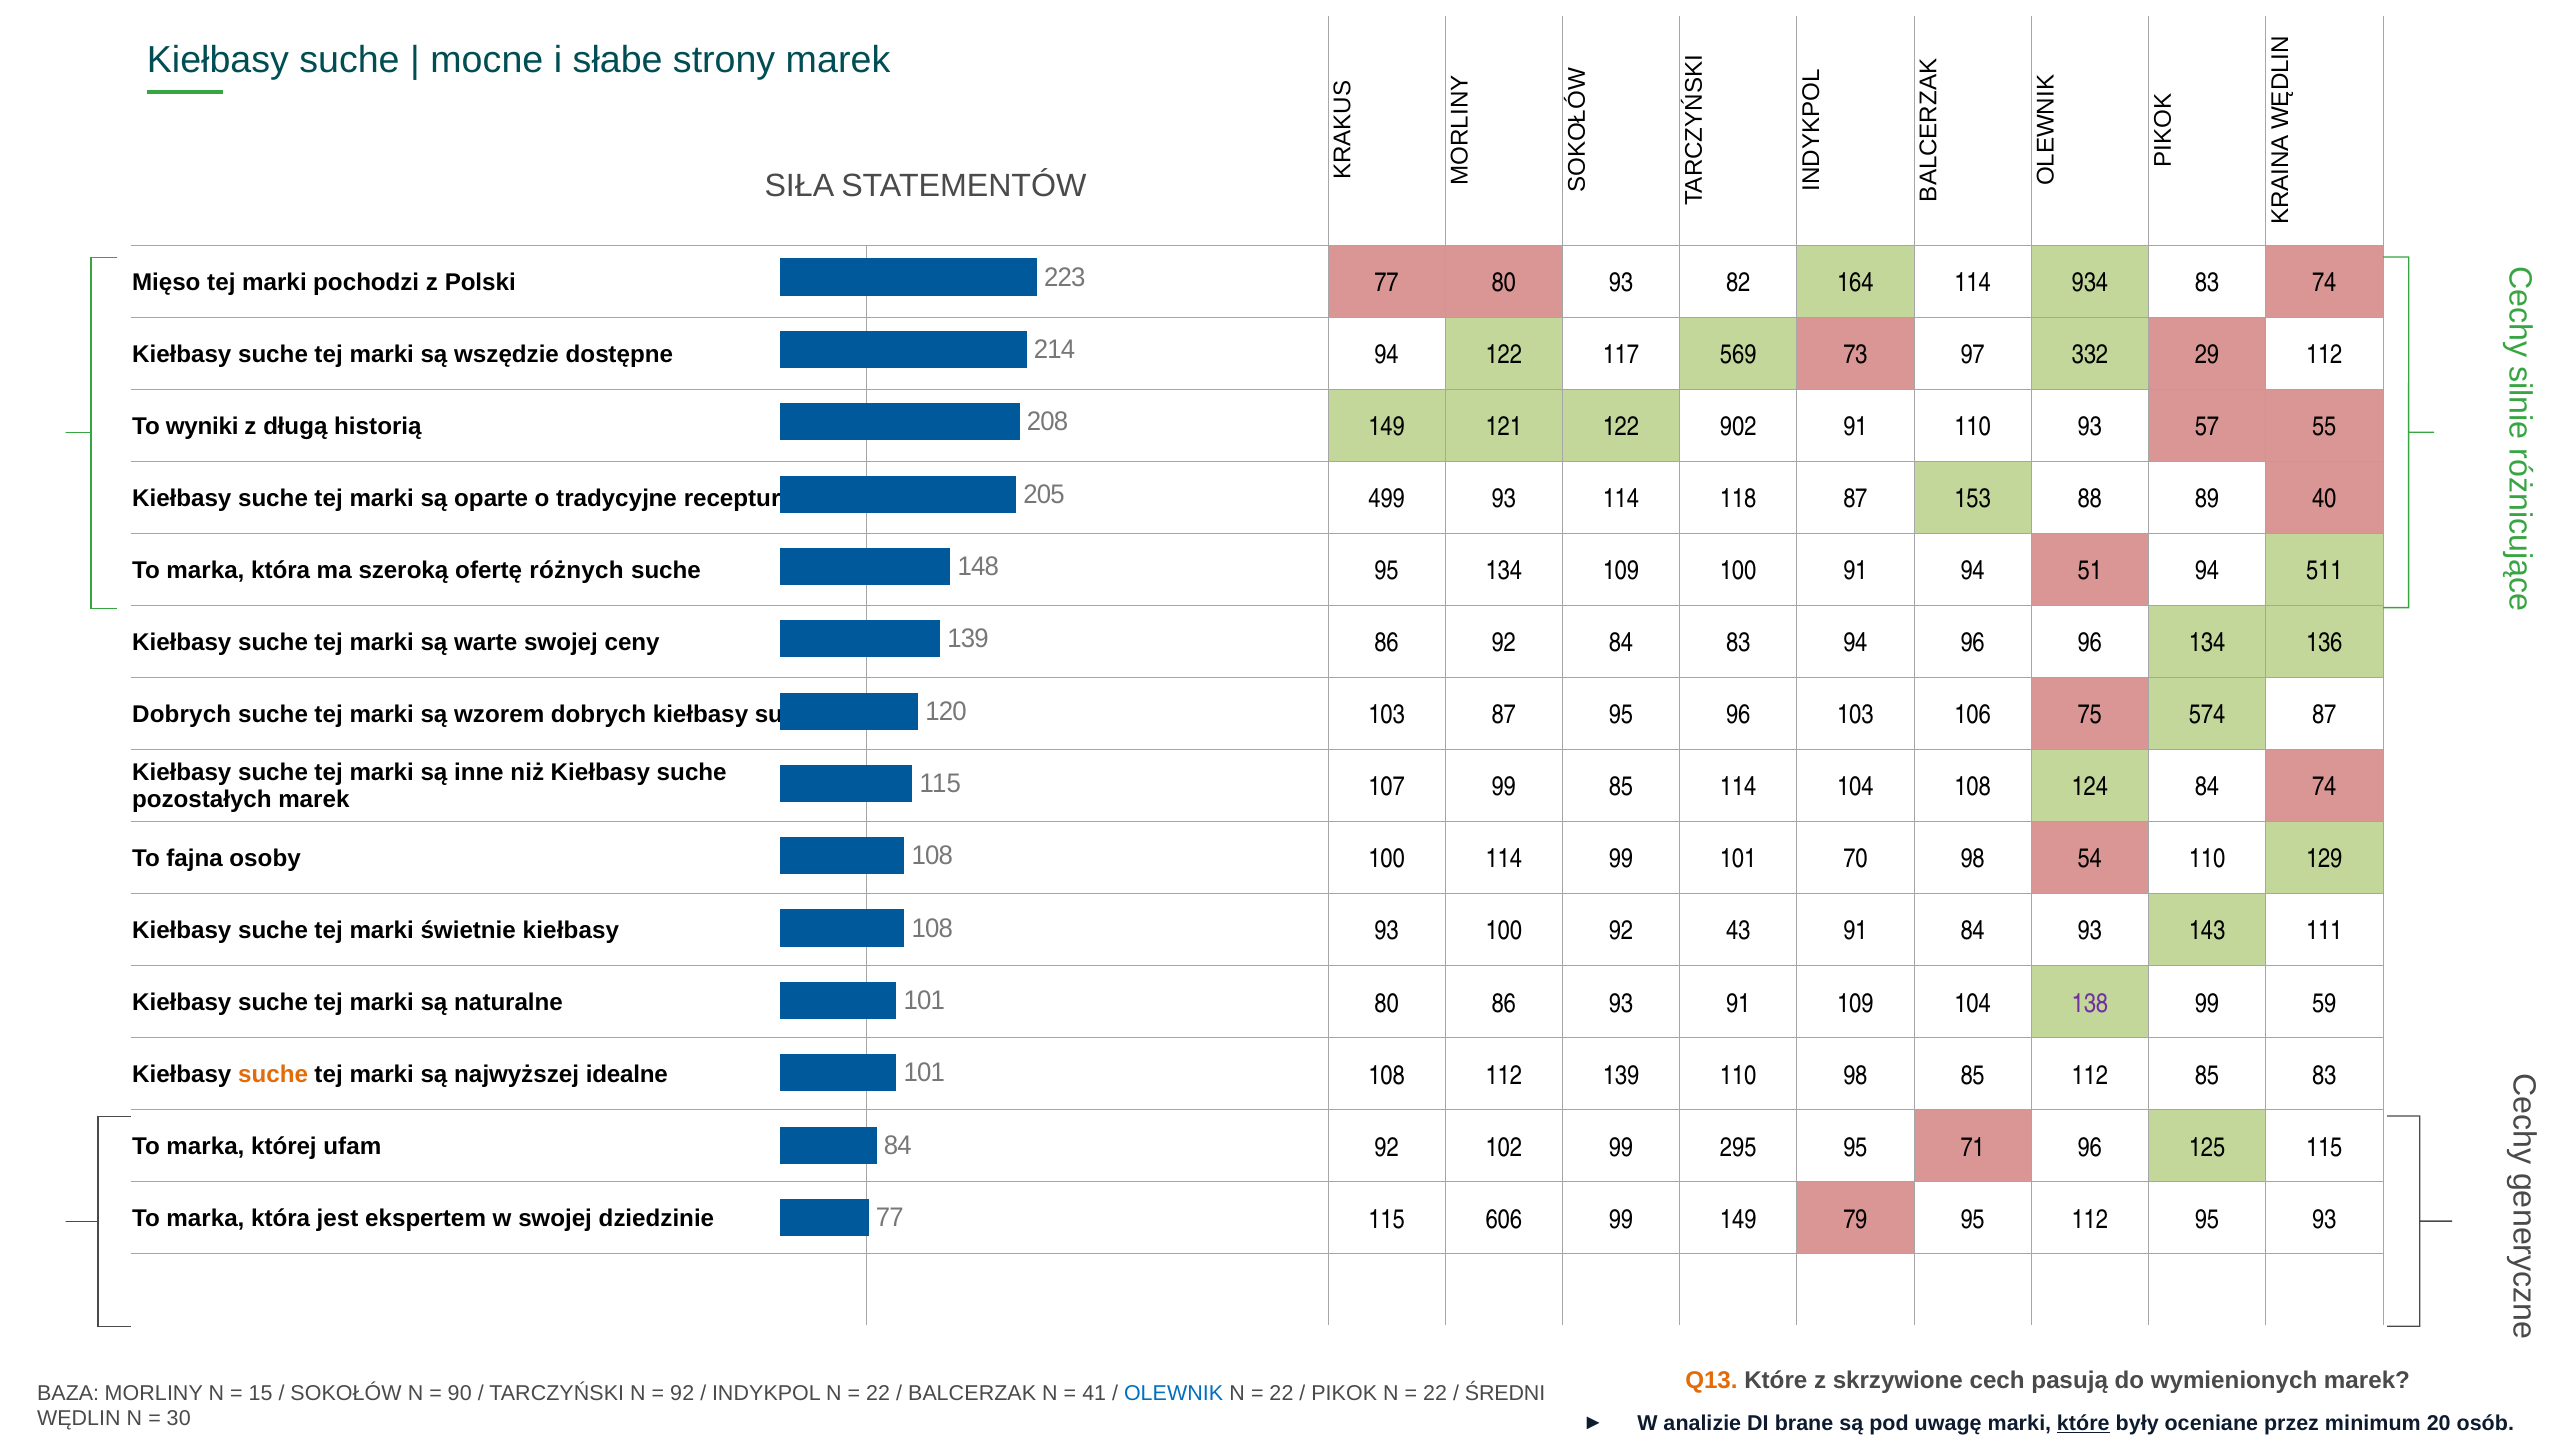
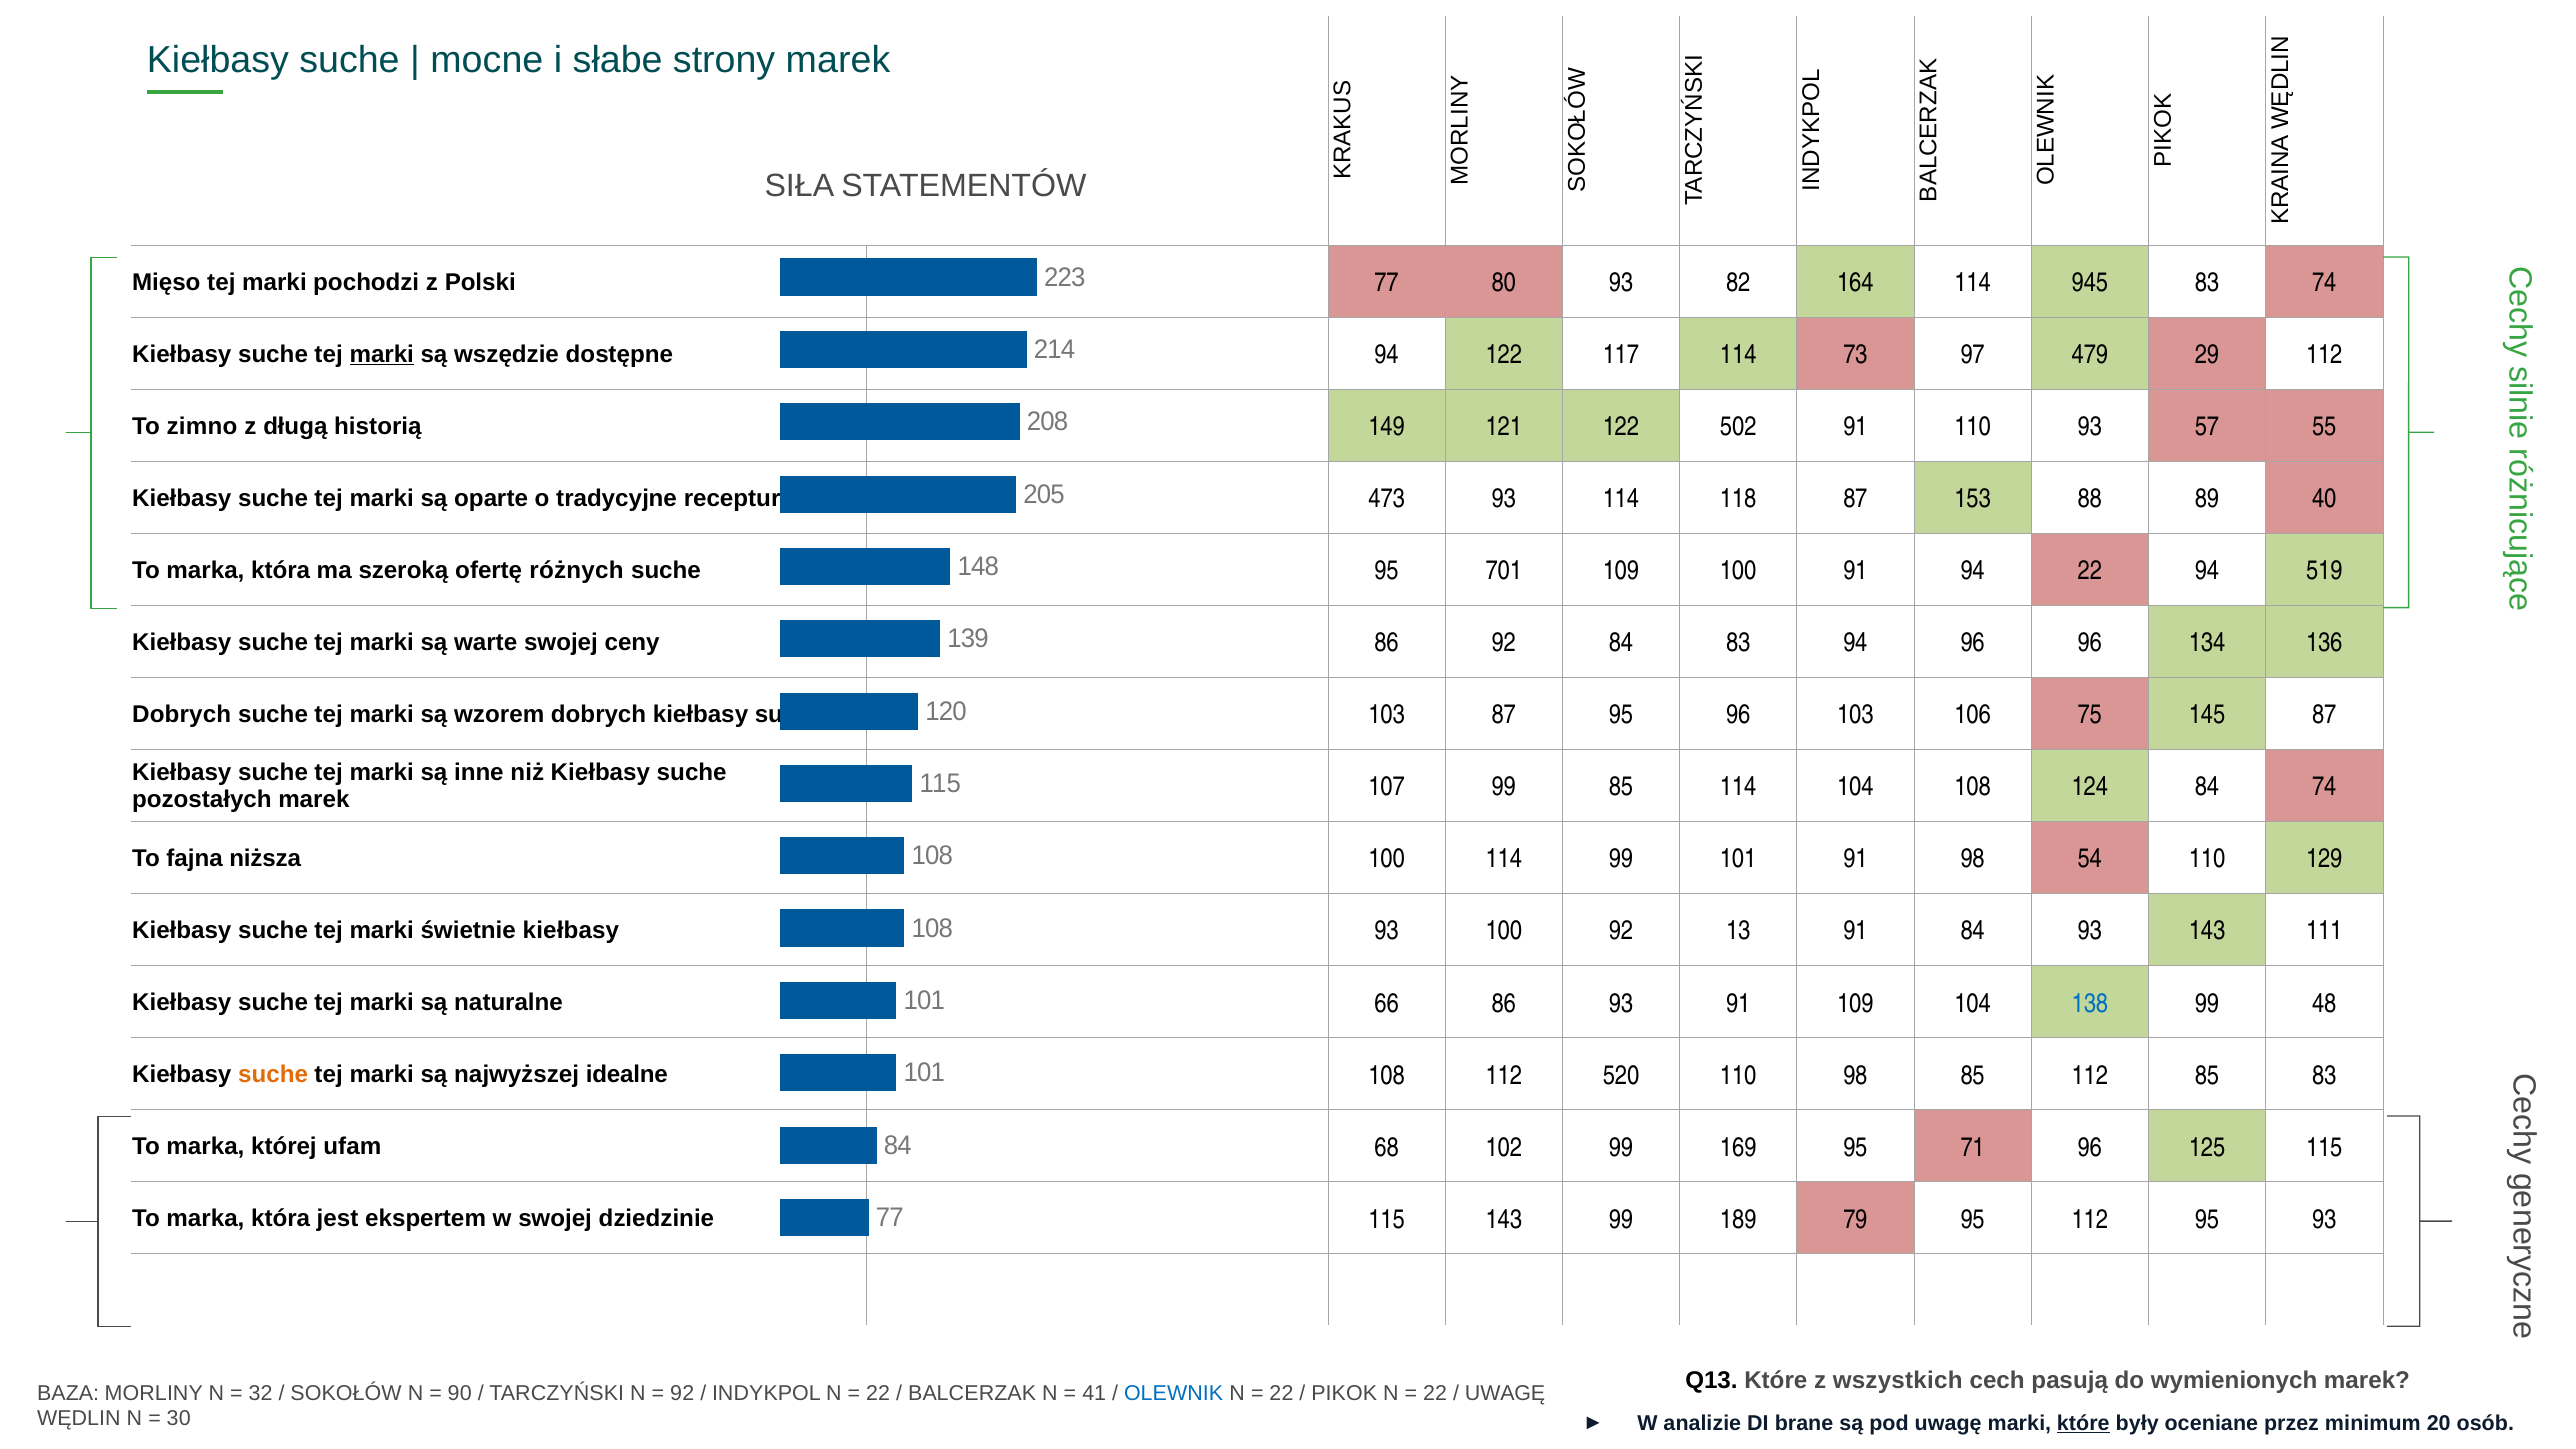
934: 934 -> 945 (2090, 283)
marki underline: none -> present (382, 354)
117 569: 569 -> 114 (1738, 355)
332: 332 -> 479 (2090, 355)
wyniki: wyniki -> zimno (202, 426)
902: 902 -> 502 (1738, 427)
499: 499 -> 473 (1387, 499)
95 134: 134 -> 701 (1504, 571)
94 51: 51 -> 22 (2090, 571)
511: 511 -> 519 (2324, 571)
574: 574 -> 145 (2207, 715)
osoby: osoby -> niższa (265, 858)
101 70: 70 -> 91 (1855, 859)
43: 43 -> 13 (1738, 931)
naturalne 80: 80 -> 66 (1387, 1003)
138 colour: purple -> blue (2090, 1003)
59: 59 -> 48 (2324, 1003)
112 139: 139 -> 520 (1621, 1075)
ufam 92: 92 -> 68 (1387, 1147)
295: 295 -> 169 (1738, 1147)
115 606: 606 -> 143 (1504, 1219)
99 149: 149 -> 189 (1738, 1219)
Q13 colour: orange -> black (1711, 1381)
skrzywione: skrzywione -> wszystkich (1898, 1381)
15: 15 -> 32 (261, 1393)
ŚREDNI: ŚREDNI -> UWAGĘ (1505, 1393)
